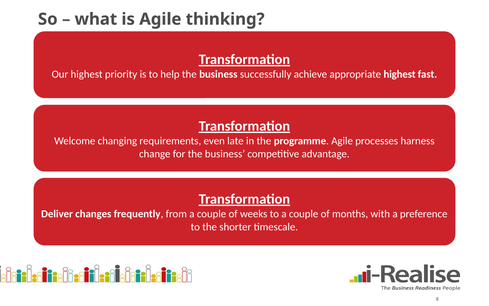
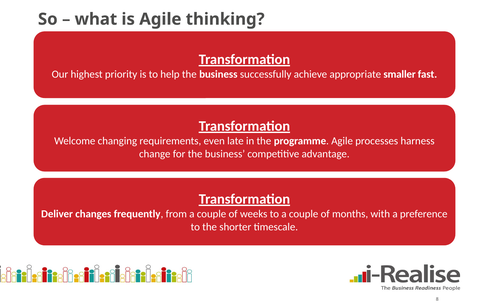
appropriate highest: highest -> smaller (400, 74)
